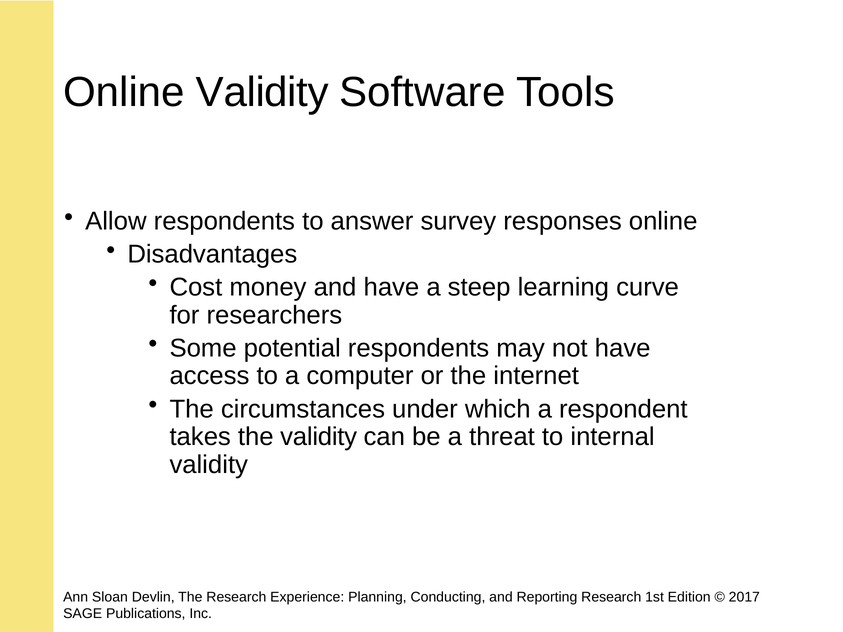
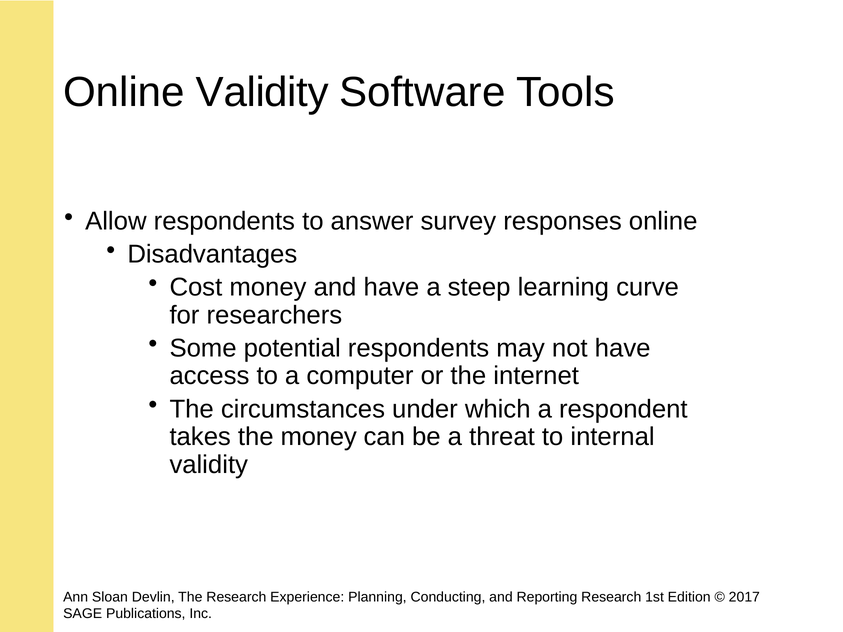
the validity: validity -> money (319, 437)
